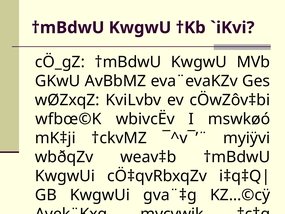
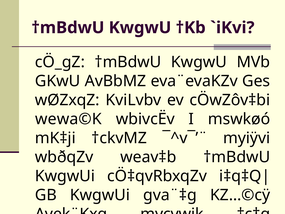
wfbœ©K: wfbœ©K -> wewa©K (68, 119)
